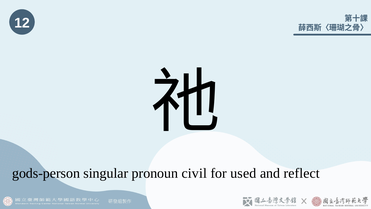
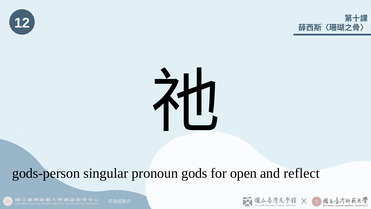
civil: civil -> gods (194, 173)
used: used -> open (243, 173)
